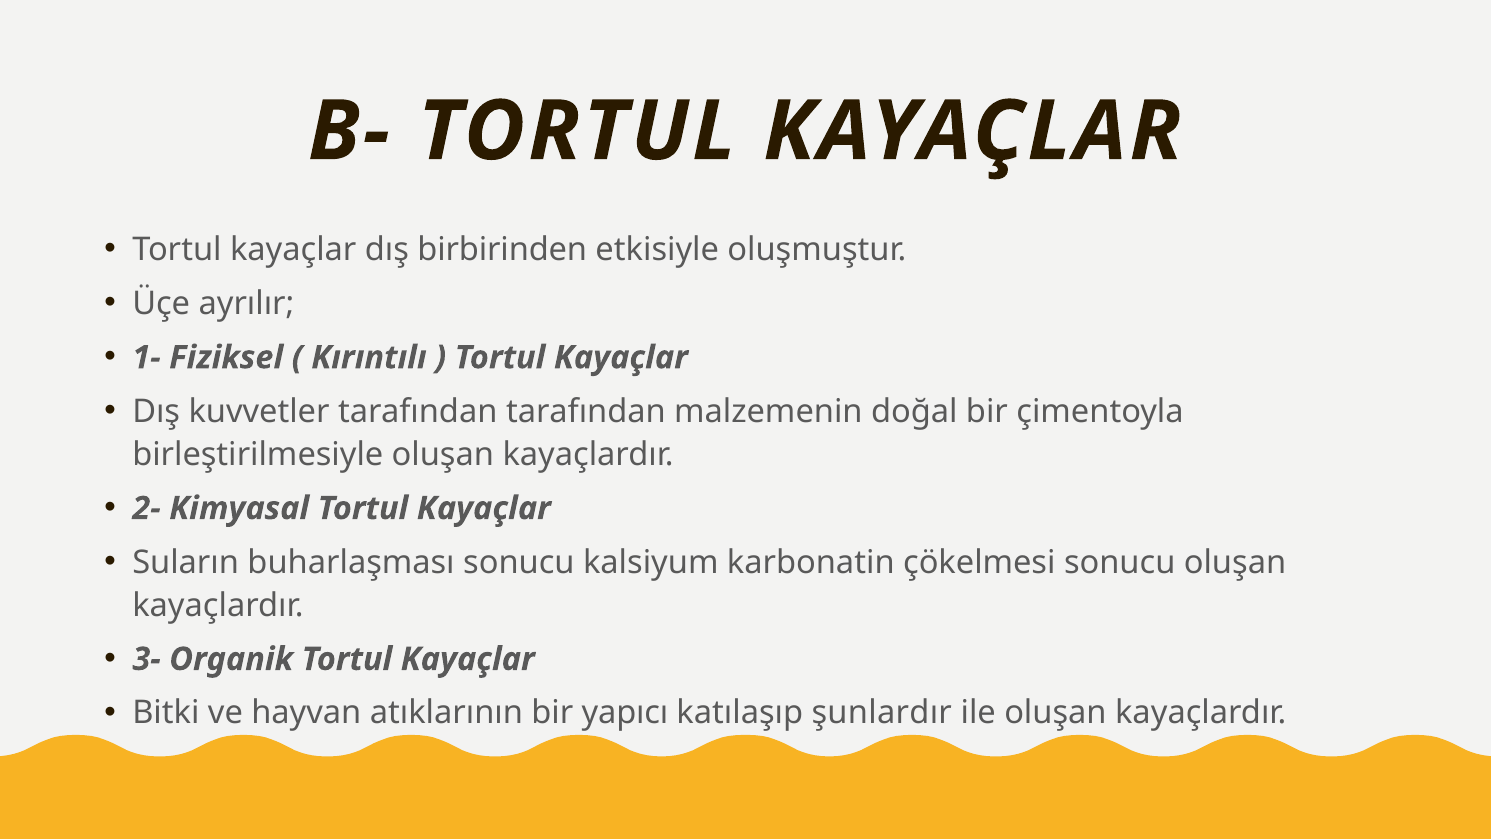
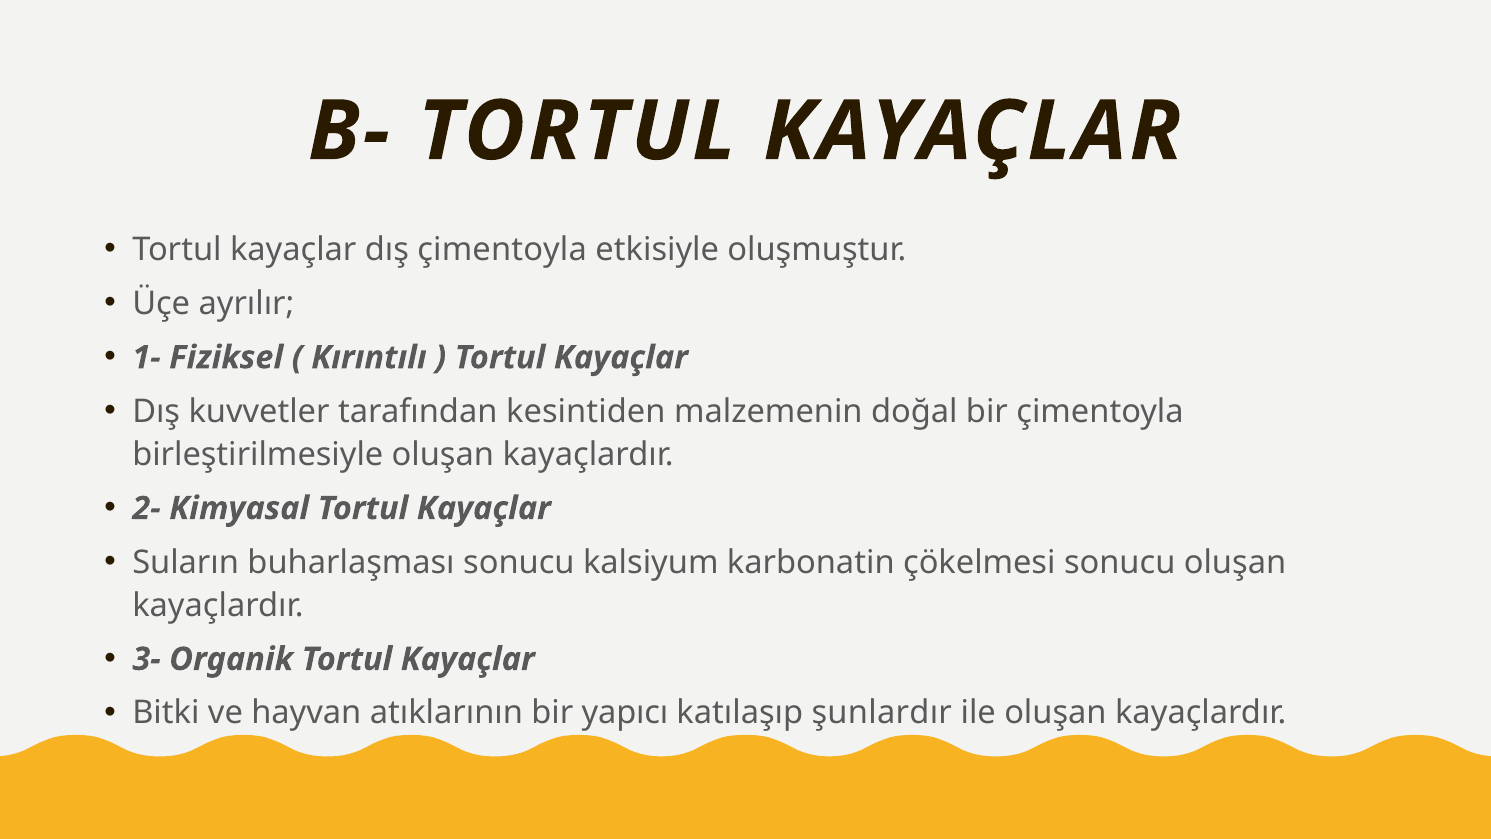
dış birbirinden: birbirinden -> çimentoyla (502, 250)
tarafından tarafından: tarafından -> kesintiden (586, 411)
